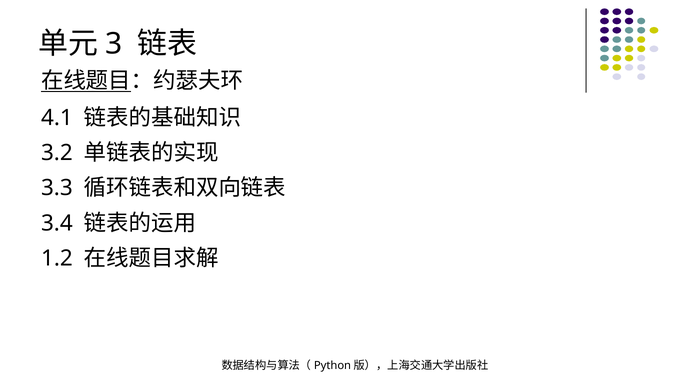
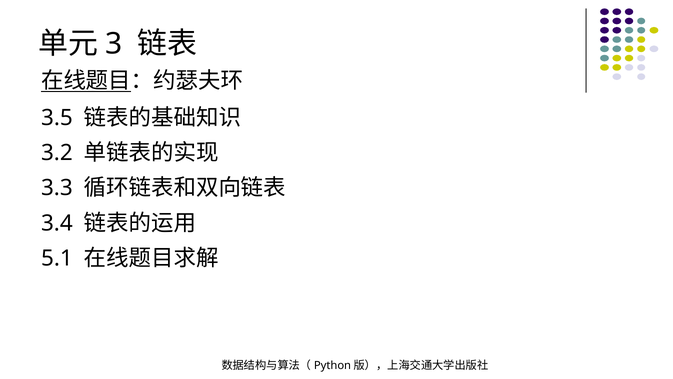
4.1: 4.1 -> 3.5 (57, 118)
1.2: 1.2 -> 5.1 (57, 258)
